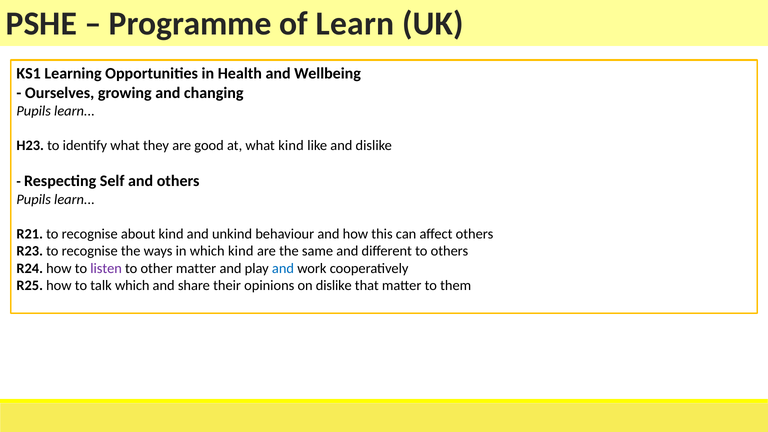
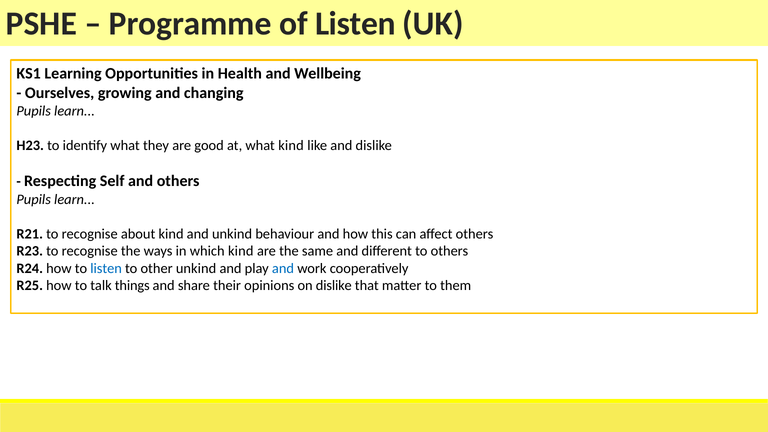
of Learn: Learn -> Listen (355, 24)
listen colour: purple -> blue (106, 268)
other matter: matter -> unkind (196, 268)
talk which: which -> things (132, 286)
